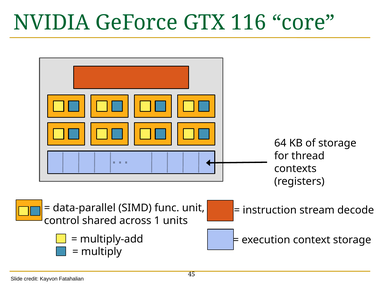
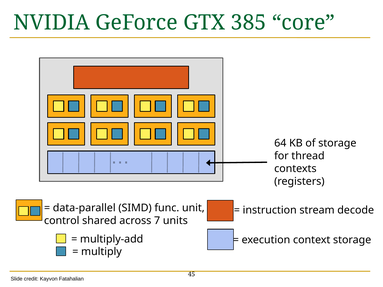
116: 116 -> 385 (248, 23)
1: 1 -> 7 (157, 221)
